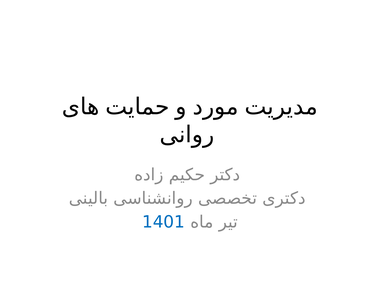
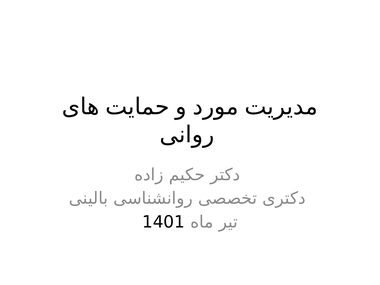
1401 colour: blue -> black (163, 222)
